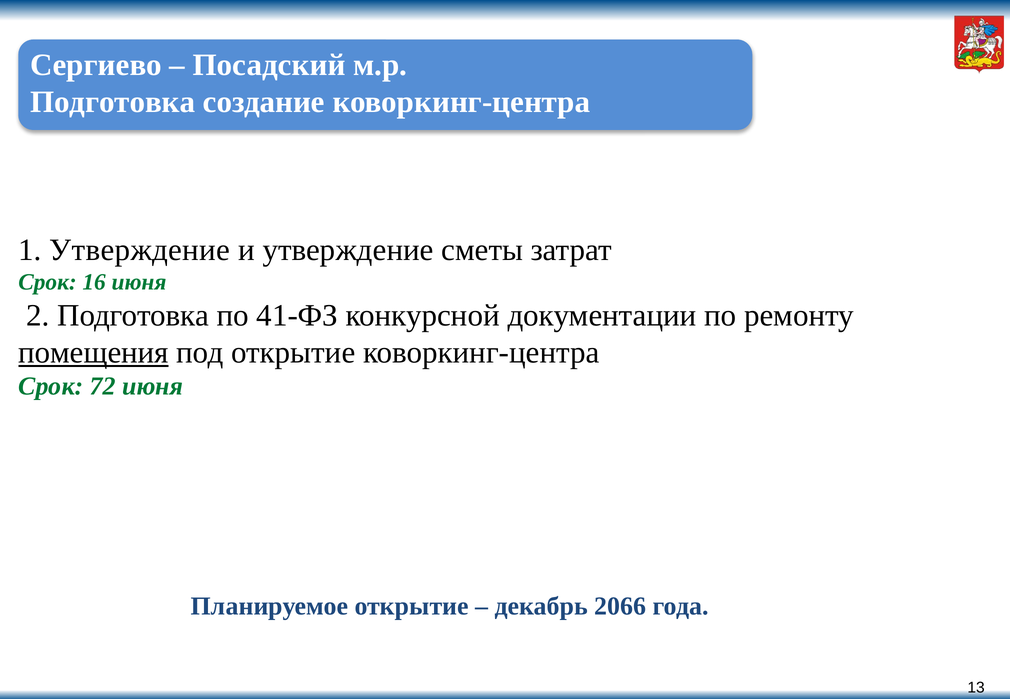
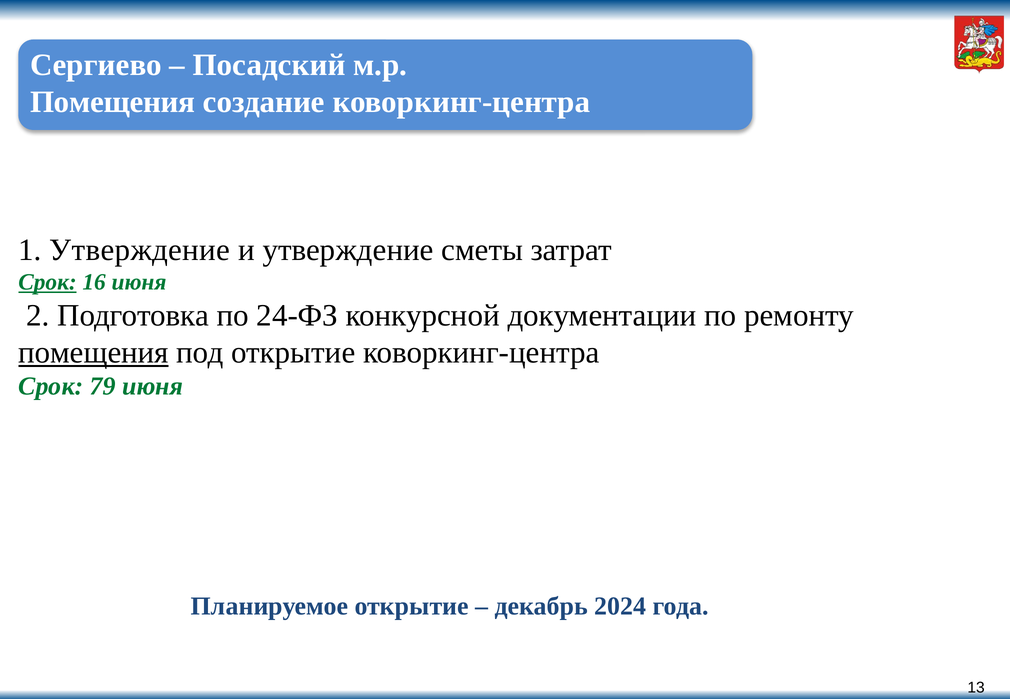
Подготовка: Подготовка -> Помещения (113, 102)
Срок underline: none -> present (47, 282)
41-ФЗ: 41-ФЗ -> 24-ФЗ (297, 315)
72: 72 -> 79 (103, 386)
2066: 2066 -> 2024 (620, 606)
